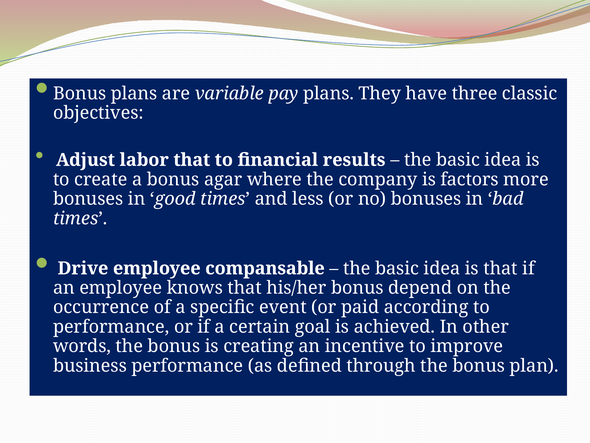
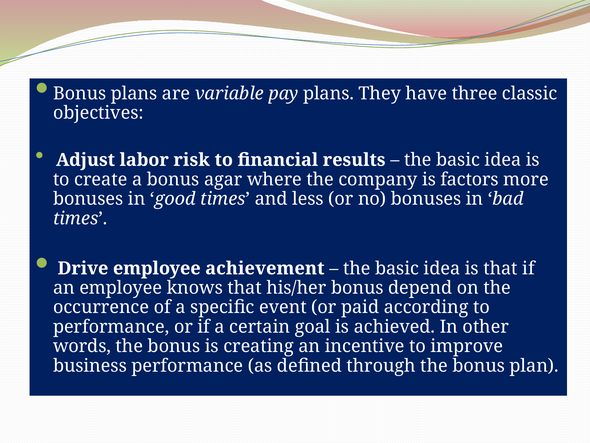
labor that: that -> risk (192, 160)
compansable: compansable -> achievement (265, 268)
